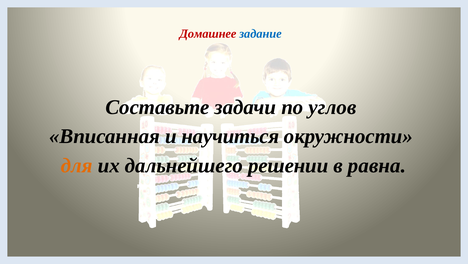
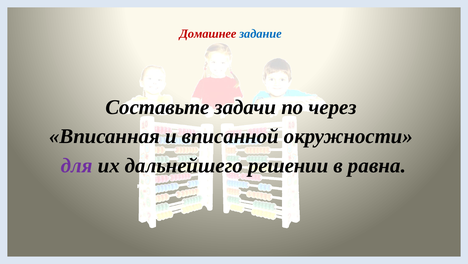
углов: углов -> через (333, 107)
научиться: научиться -> вписанной (230, 136)
для colour: orange -> purple (77, 165)
